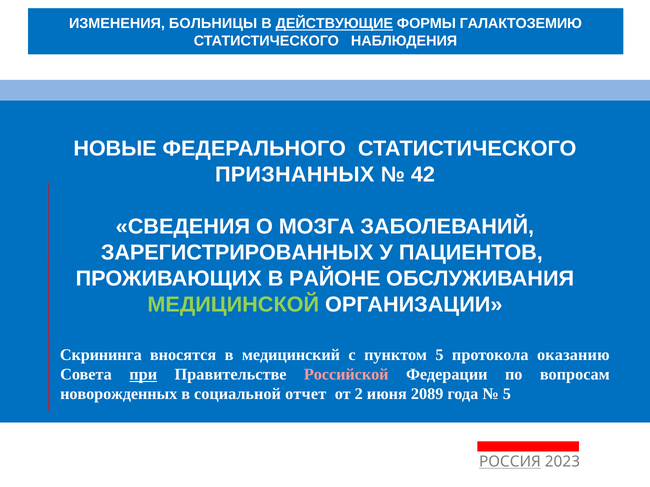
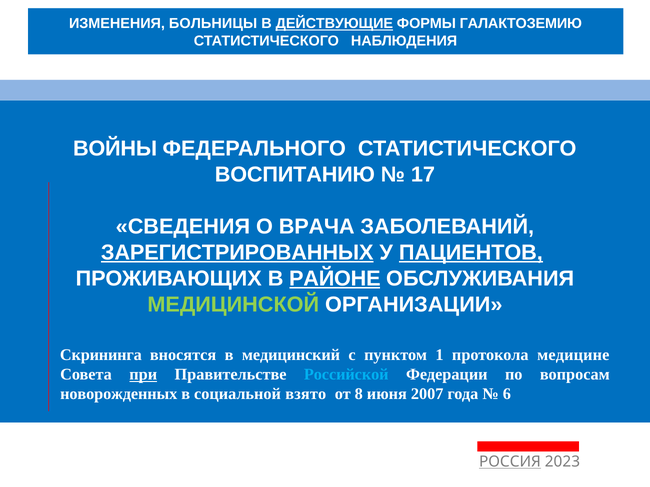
НОВЫЕ: НОВЫЕ -> ВОЙНЫ (115, 149)
ПРИЗНАННЫХ: ПРИЗНАННЫХ -> ВОСПИТАНИЮ (295, 175)
42: 42 -> 17 (423, 175)
МОЗГА: МОЗГА -> ВРАЧА (317, 227)
ЗАРЕГИСТРИРОВАННЫХ underline: none -> present (237, 253)
ПАЦИЕНТОВ underline: none -> present (471, 253)
РАЙОНЕ underline: none -> present (335, 279)
пунктом 5: 5 -> 1 (440, 355)
оказанию: оказанию -> медицине (573, 355)
Российской colour: pink -> light blue (346, 375)
отчет: отчет -> взято (306, 394)
2: 2 -> 8 (359, 394)
2089: 2089 -> 2007 (427, 394)
5: 5 -> 6 (507, 394)
